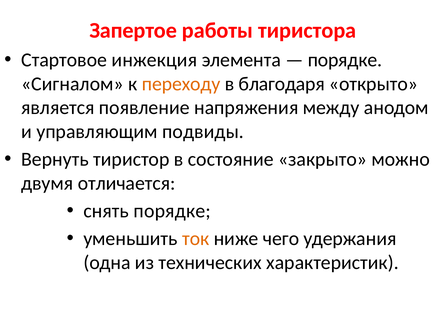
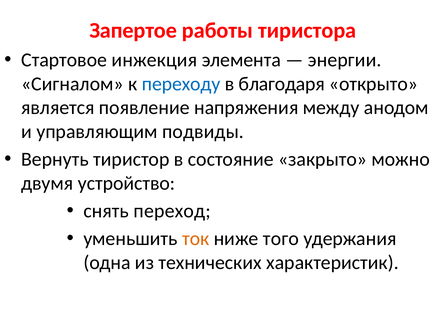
порядке: порядке -> энергии (345, 60)
переходу colour: orange -> blue (181, 84)
отличается: отличается -> устройство (127, 183)
снять порядке: порядке -> переход (172, 211)
чего: чего -> того (281, 238)
